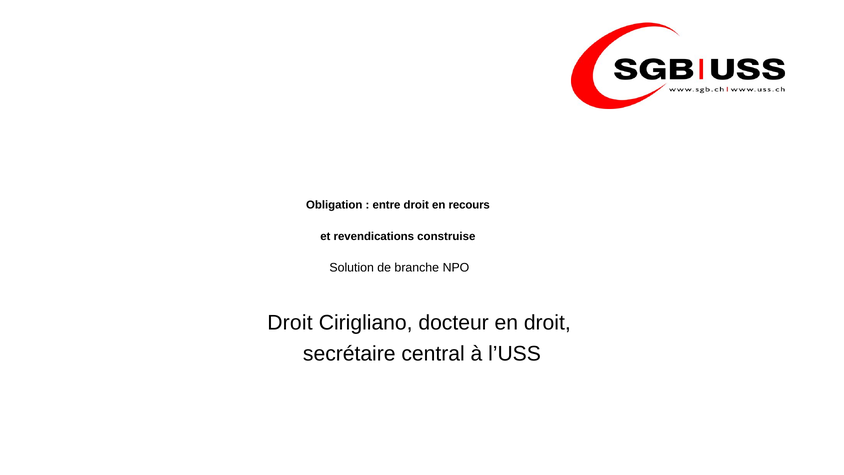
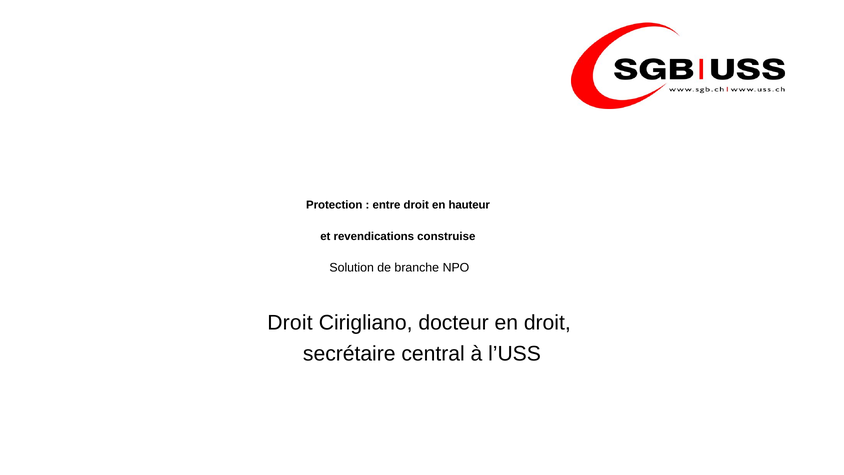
Obligation: Obligation -> Protection (334, 205)
recours: recours -> hauteur (469, 205)
